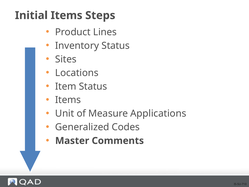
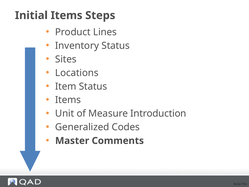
Applications: Applications -> Introduction (158, 113)
